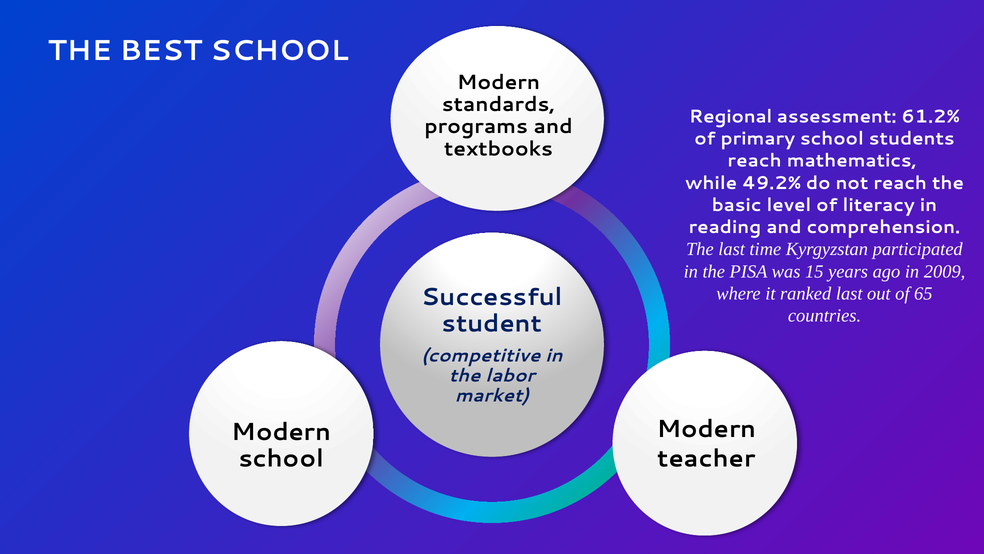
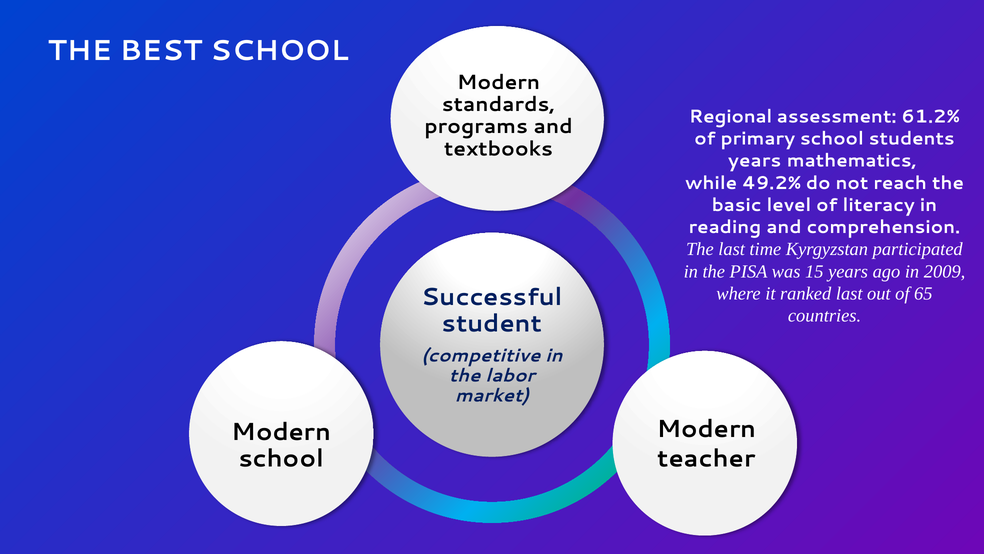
reach: reach -> years (755, 161)
